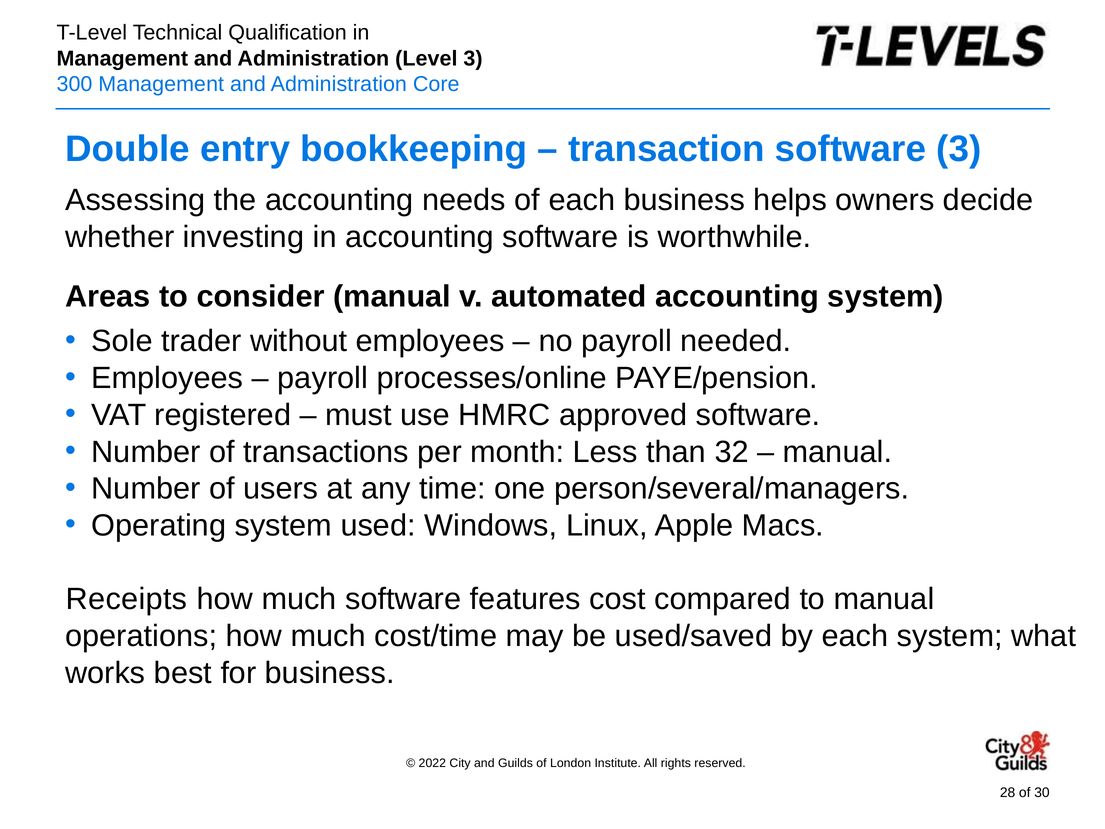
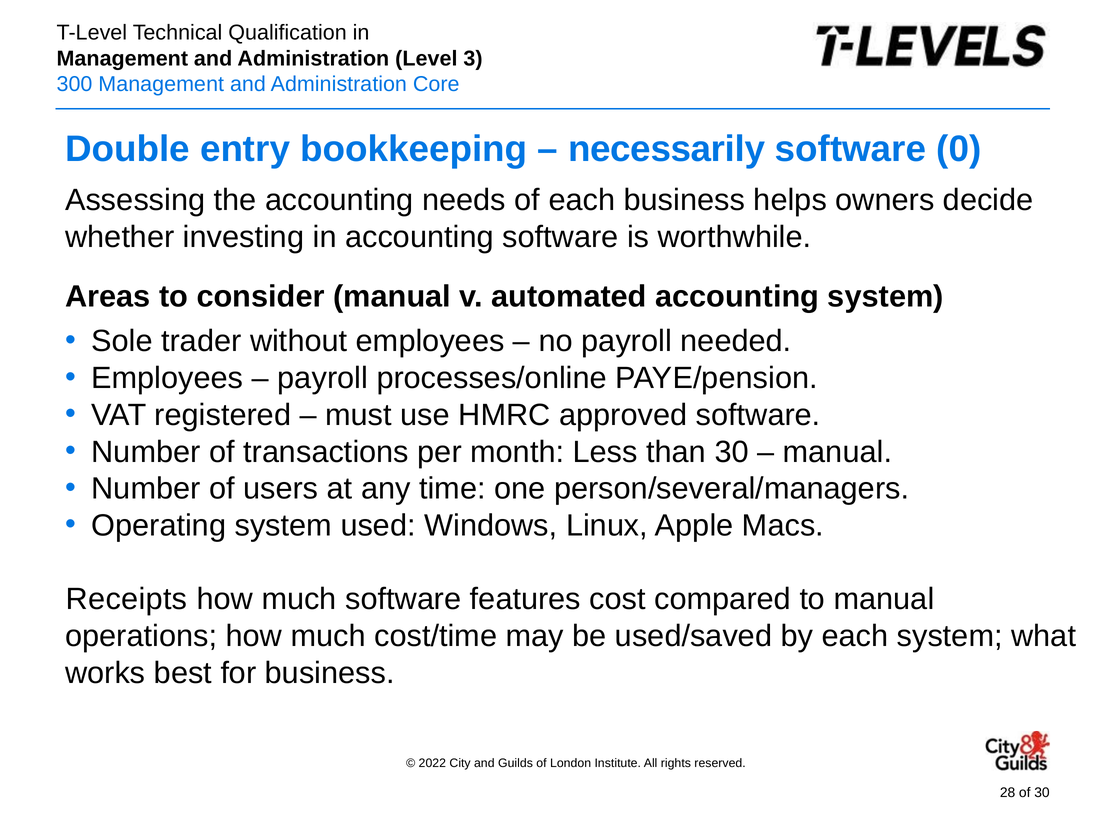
transaction: transaction -> necessarily (667, 149)
software 3: 3 -> 0 (959, 149)
than 32: 32 -> 30 (732, 452)
